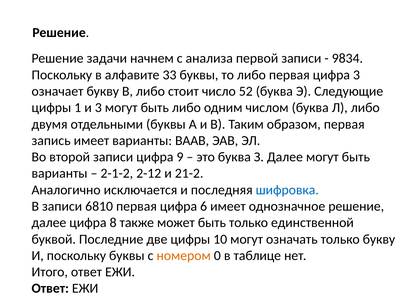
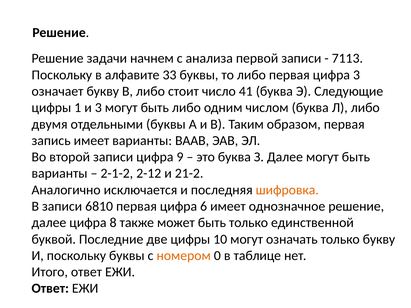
9834: 9834 -> 7113 (347, 59)
52: 52 -> 41 (246, 91)
шифровка colour: blue -> orange (287, 190)
